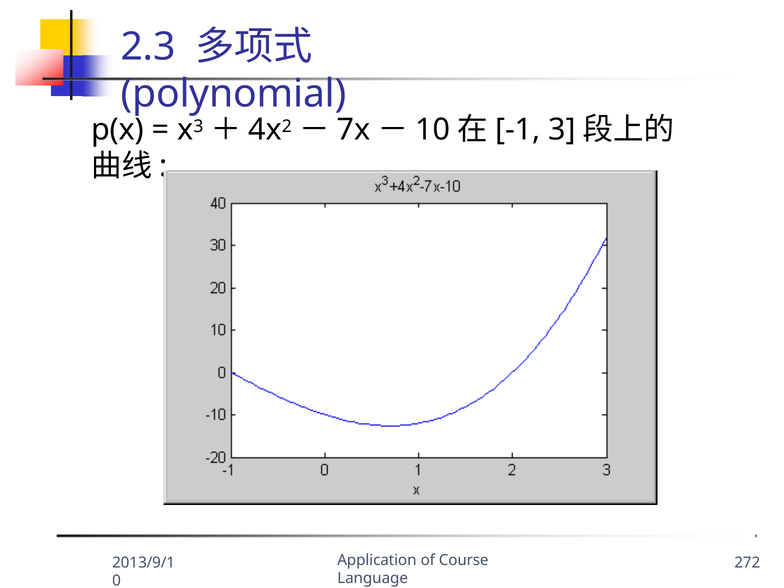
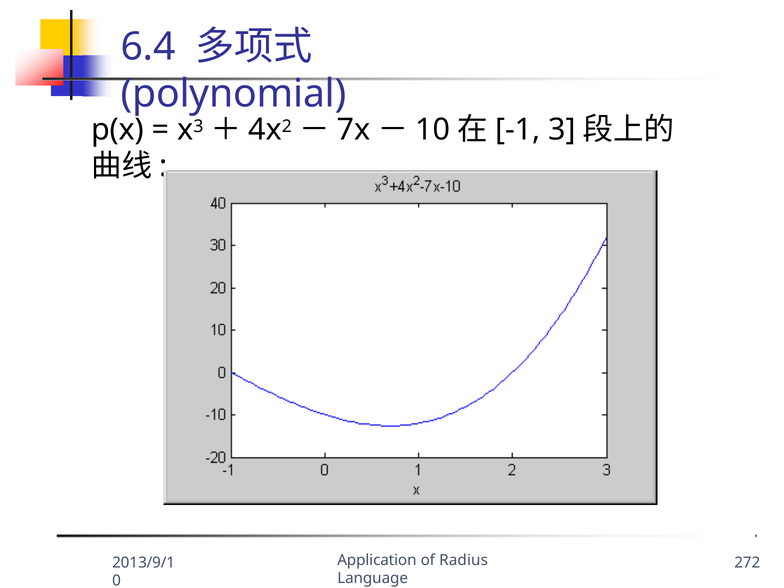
2.3: 2.3 -> 6.4 (148, 47)
Course: Course -> Radius (464, 560)
